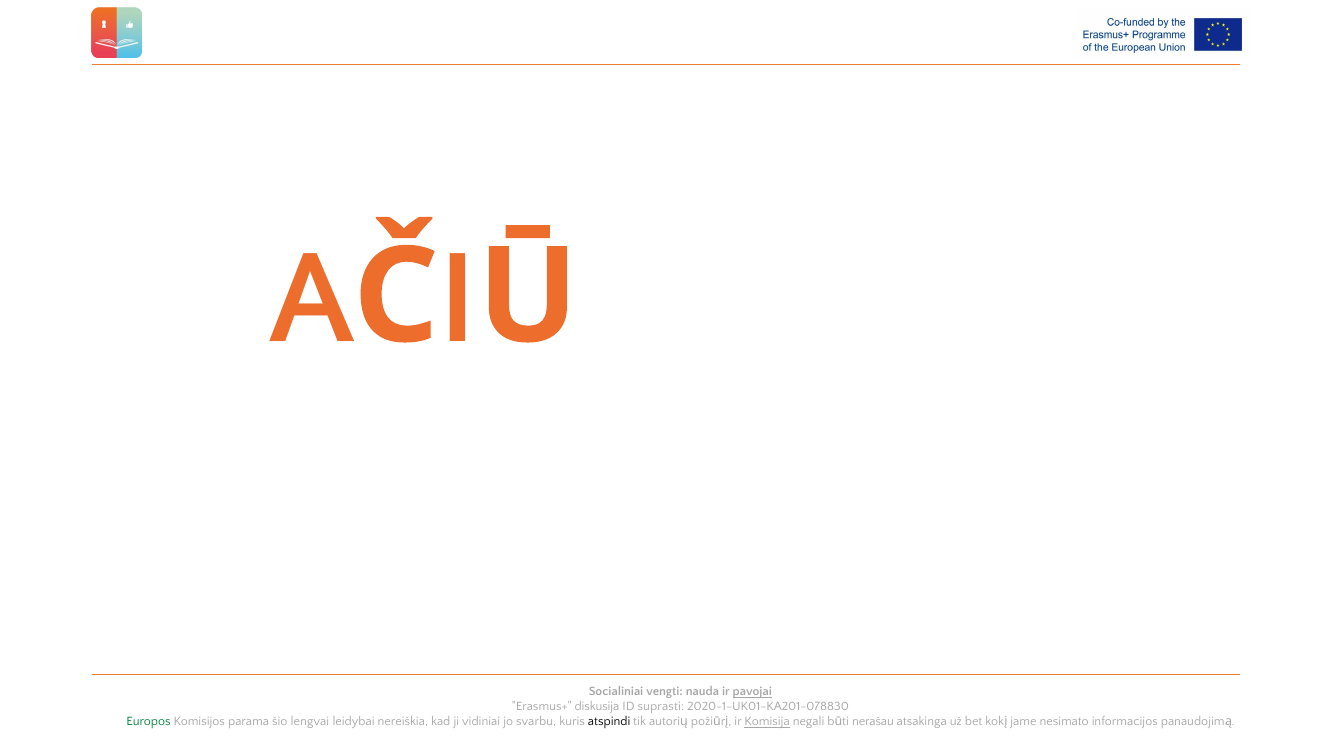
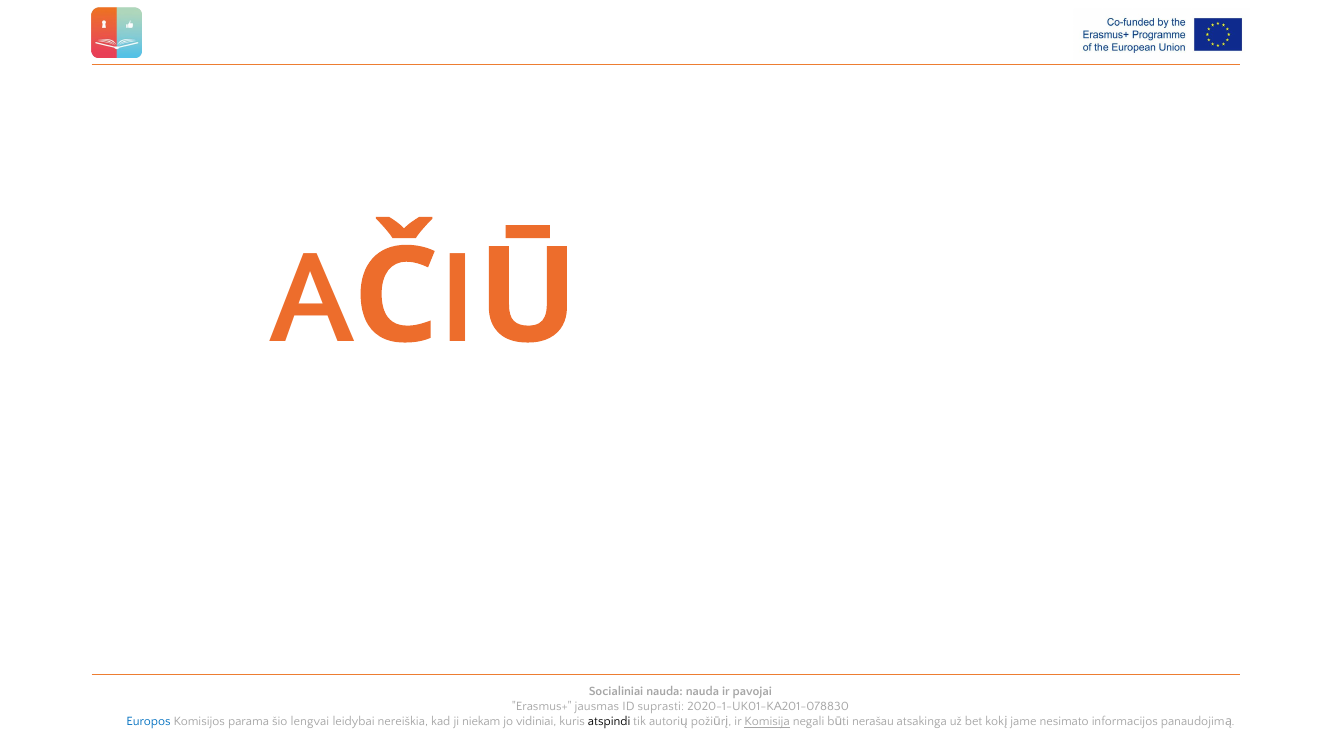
Socialiniai vengti: vengti -> nauda (665, 692)
pavojai underline: present -> none (752, 692)
diskusija: diskusija -> jausmas (597, 707)
Europos colour: green -> blue (148, 722)
vidiniai: vidiniai -> niekam (481, 722)
svarbu: svarbu -> vidiniai (536, 722)
